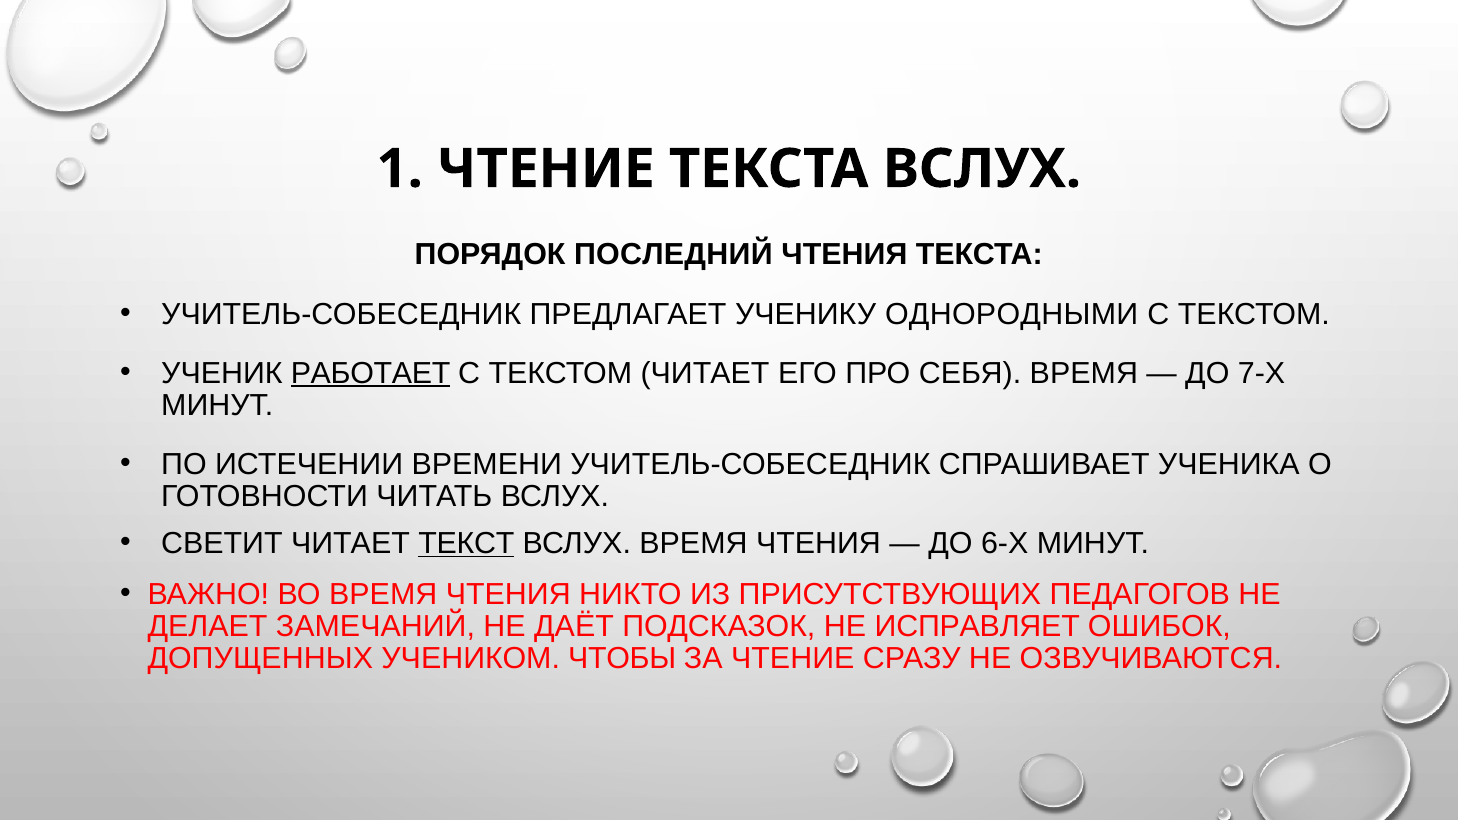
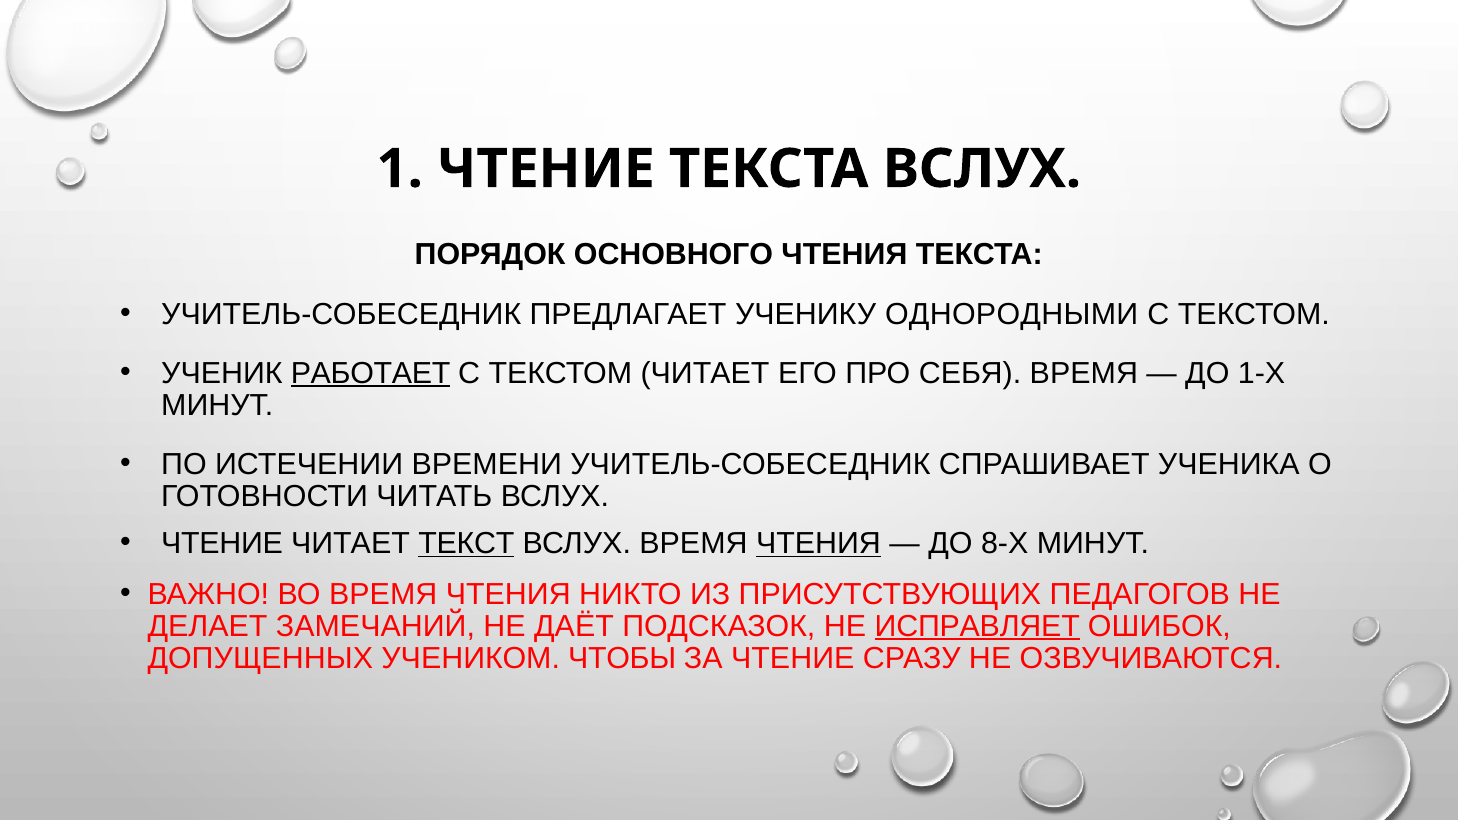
ПОСЛЕДНИЙ: ПОСЛЕДНИЙ -> ОСНОВНОГО (673, 255)
7-Х: 7-Х -> 1-Х (1262, 373)
СВЕТИТ: СВЕТИТ -> ЧТЕНИЕ (222, 543)
ЧТЕНИЯ underline: none -> present (819, 543)
6-Х: 6-Х -> 8-Х (1005, 543)
ИСПРАВЛЯЕТ underline: none -> present (977, 626)
